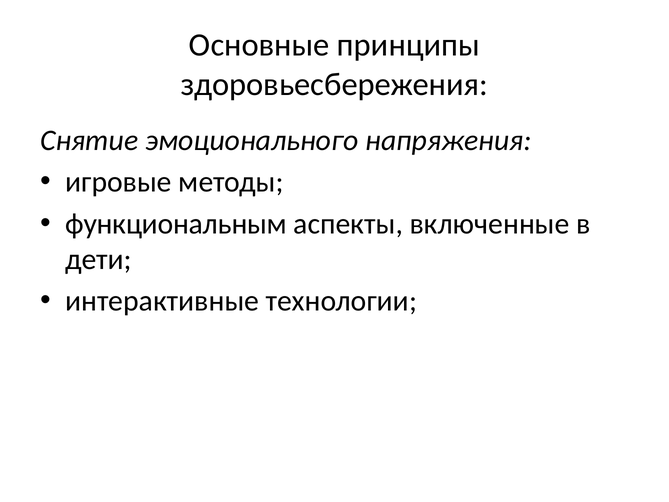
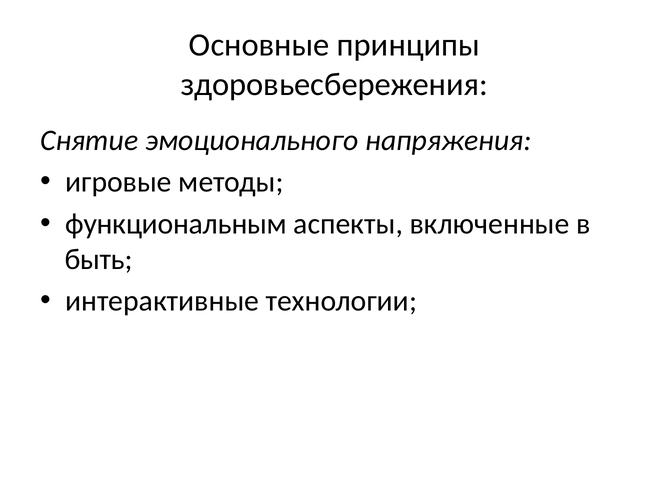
дети: дети -> быть (99, 259)
